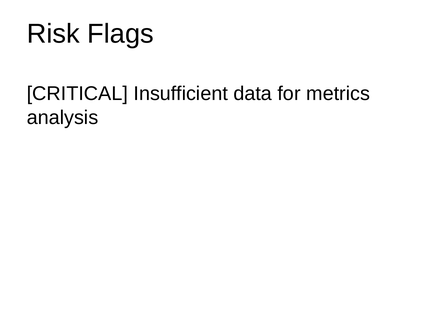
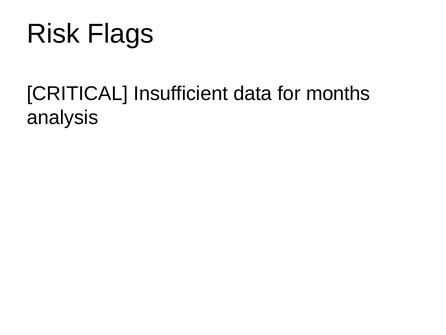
metrics: metrics -> months (338, 94)
